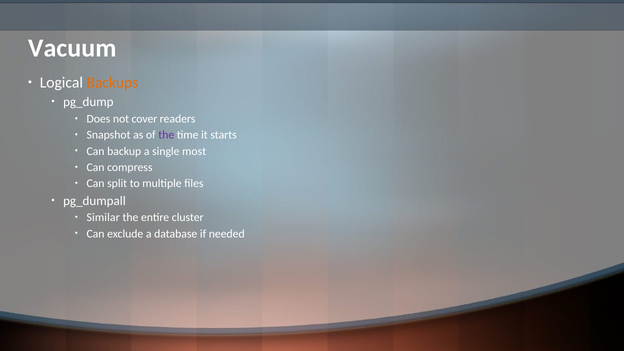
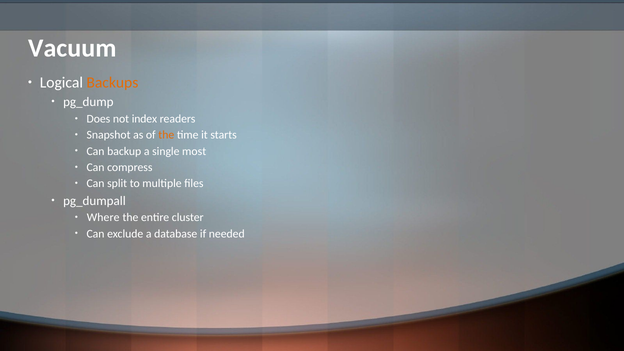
cover: cover -> index (144, 119)
the colour: purple -> orange (166, 135)
Similar: Similar -> Where (103, 218)
